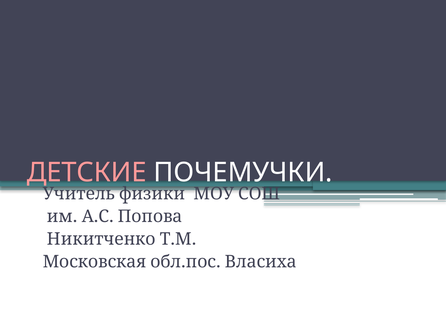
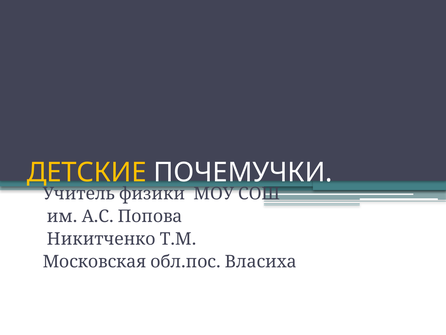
ДЕТСКИЕ colour: pink -> yellow (87, 172)
